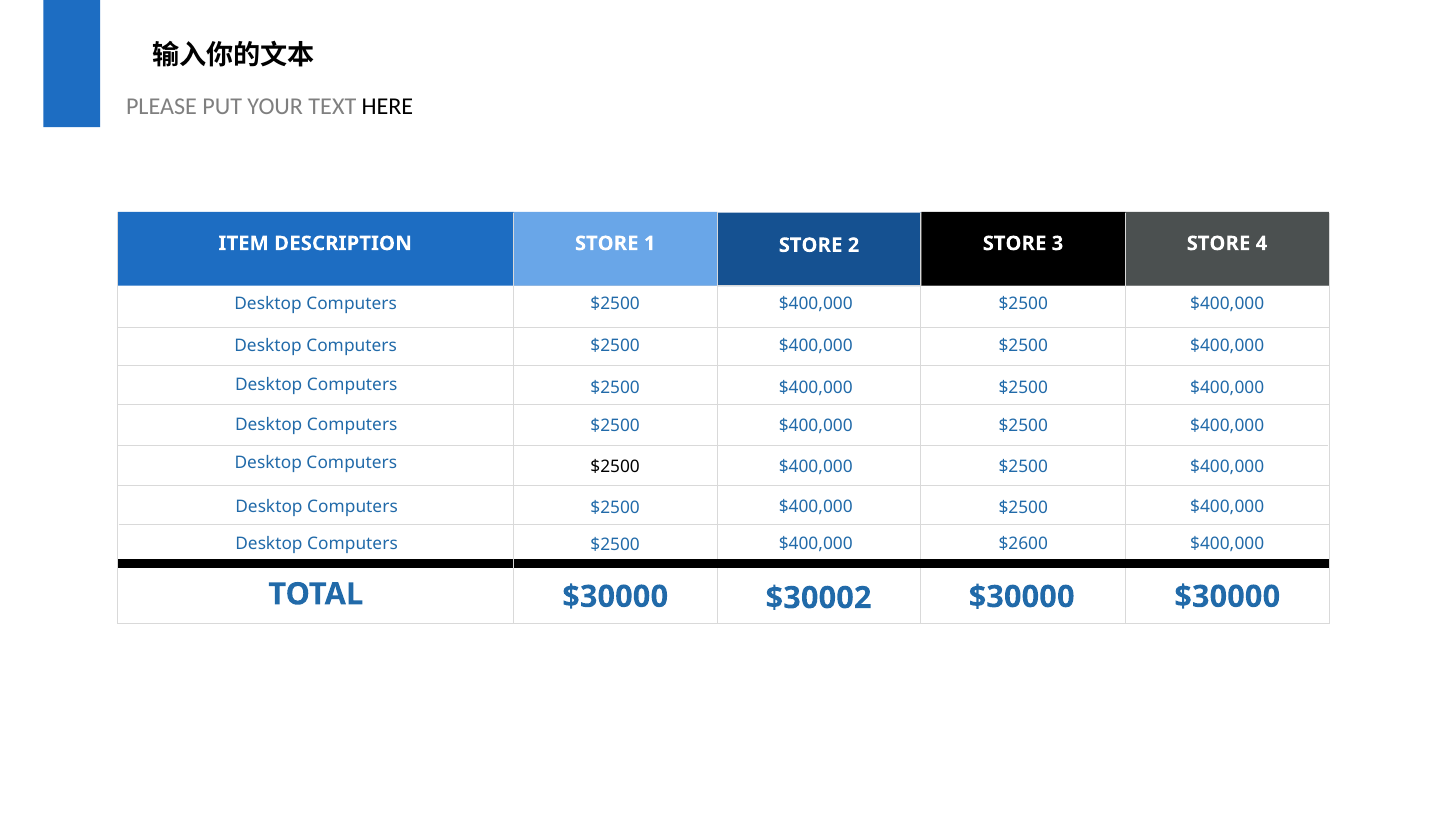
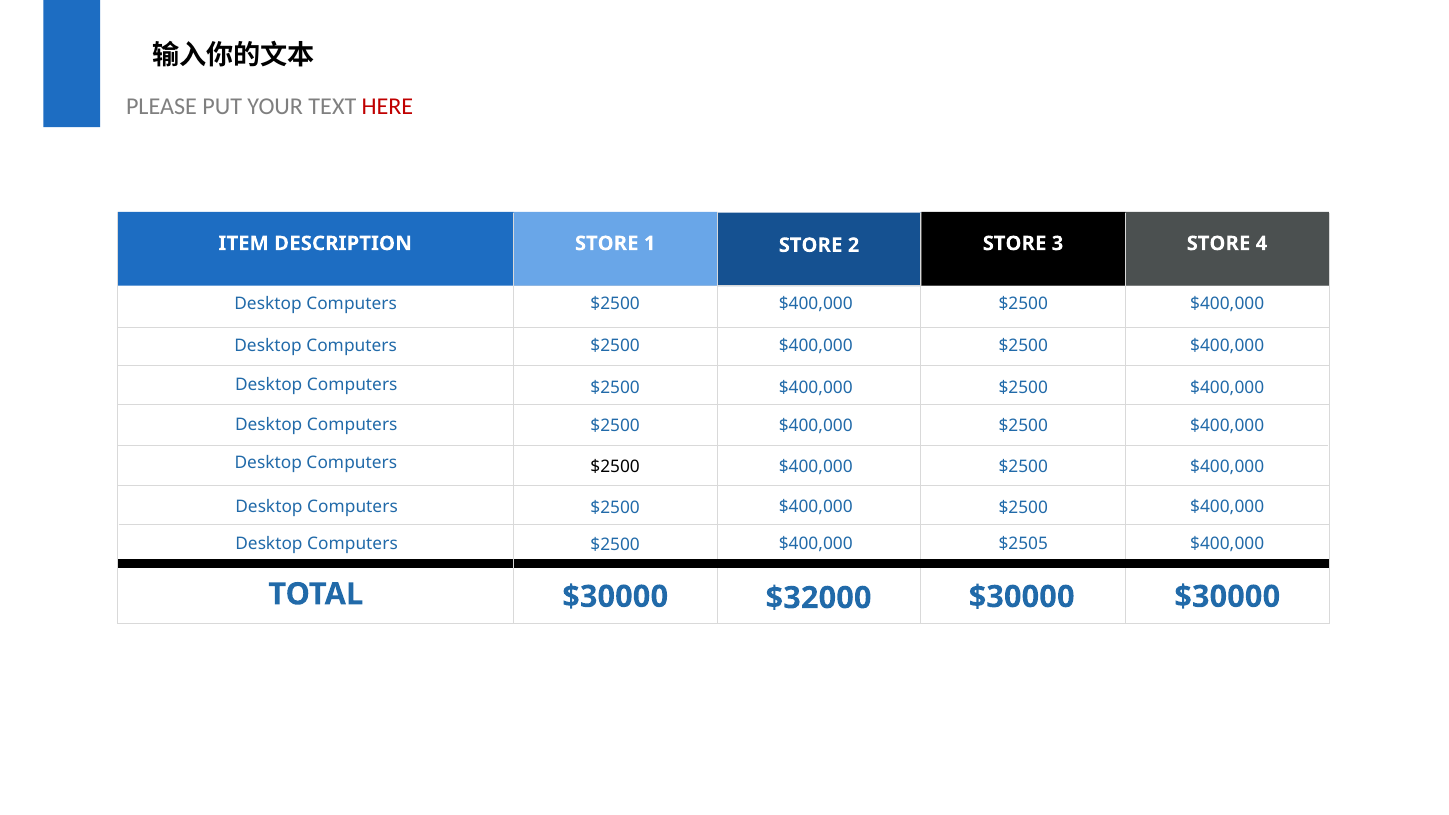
HERE colour: black -> red (387, 107)
$2600: $2600 -> $2505 (1023, 544)
$30002: $30002 -> $32000 (819, 598)
